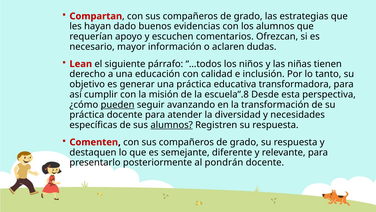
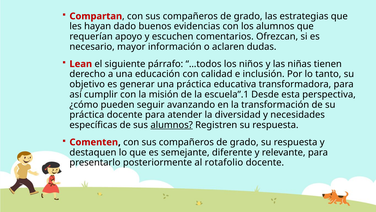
escuela”.8: escuela”.8 -> escuela”.1 (227, 94)
pueden underline: present -> none (118, 104)
pondrán: pondrán -> rotafolio (224, 162)
